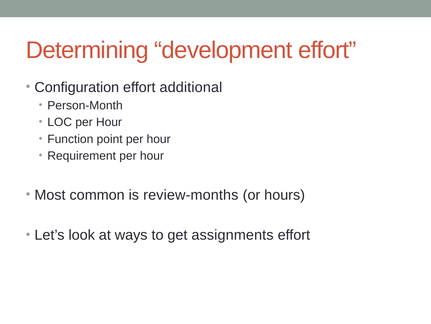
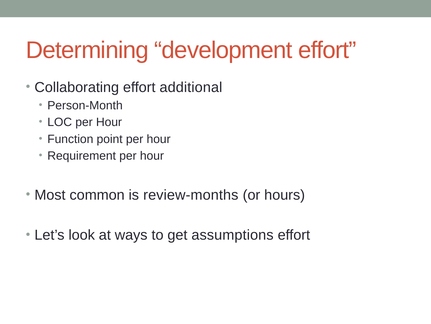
Configuration: Configuration -> Collaborating (77, 87)
assignments: assignments -> assumptions (232, 235)
